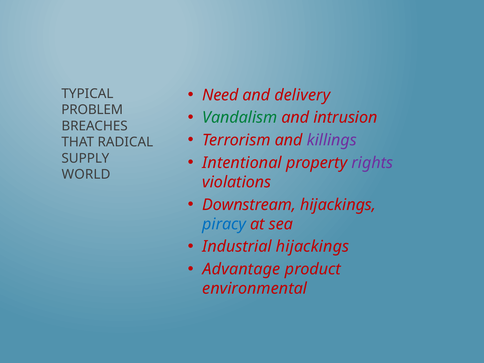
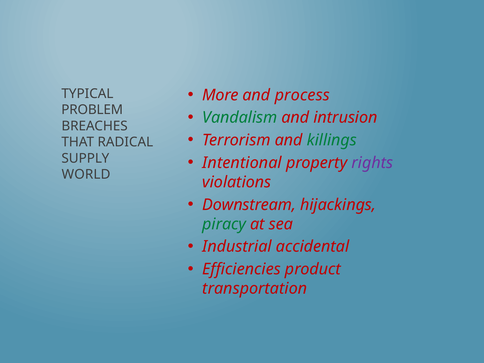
Need: Need -> More (220, 95)
delivery: delivery -> process (302, 95)
killings colour: purple -> green (332, 140)
piracy colour: blue -> green (224, 224)
Industrial hijackings: hijackings -> accidental (313, 247)
Advantage: Advantage -> Efficiencies (242, 269)
environmental: environmental -> transportation (255, 289)
